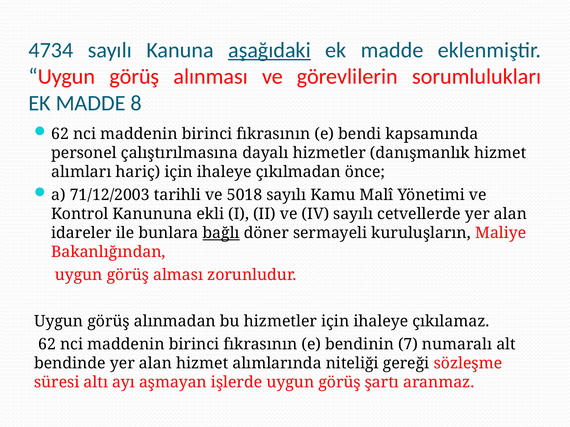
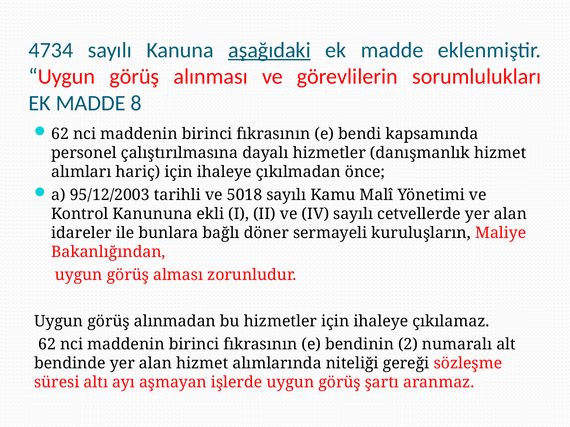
71/12/2003: 71/12/2003 -> 95/12/2003 (110, 195)
bağlı underline: present -> none (221, 233)
7: 7 -> 2 (408, 345)
